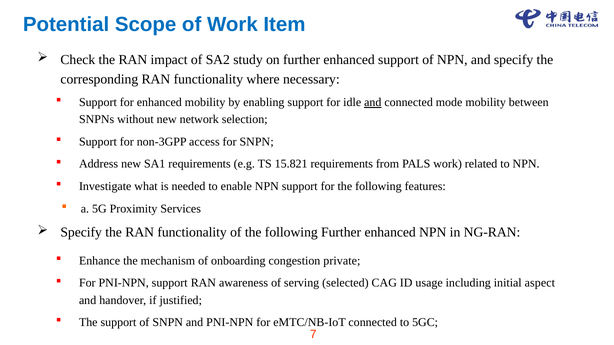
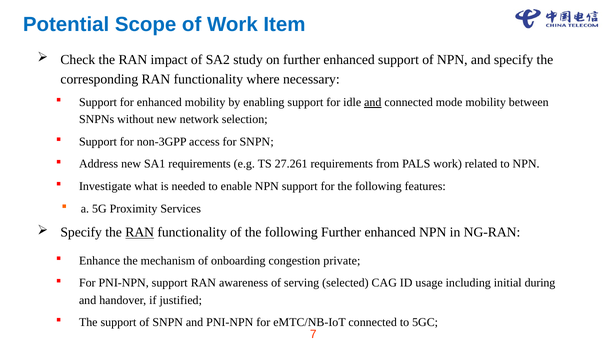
15.821: 15.821 -> 27.261 (291, 164)
RAN underline: none -> present (140, 233)
aspect: aspect -> during (540, 283)
